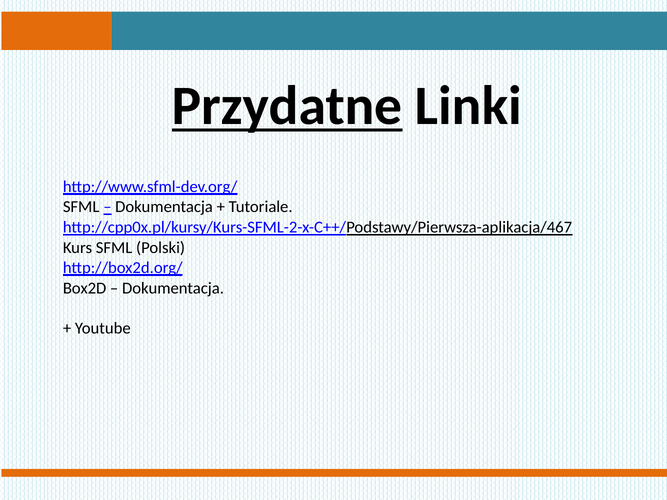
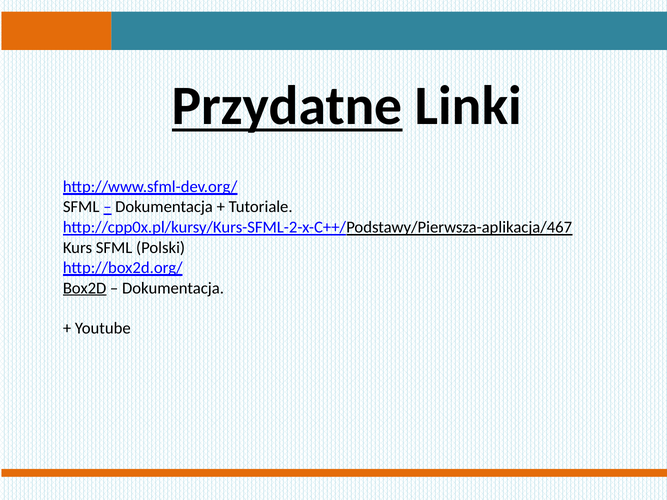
Box2D underline: none -> present (85, 288)
